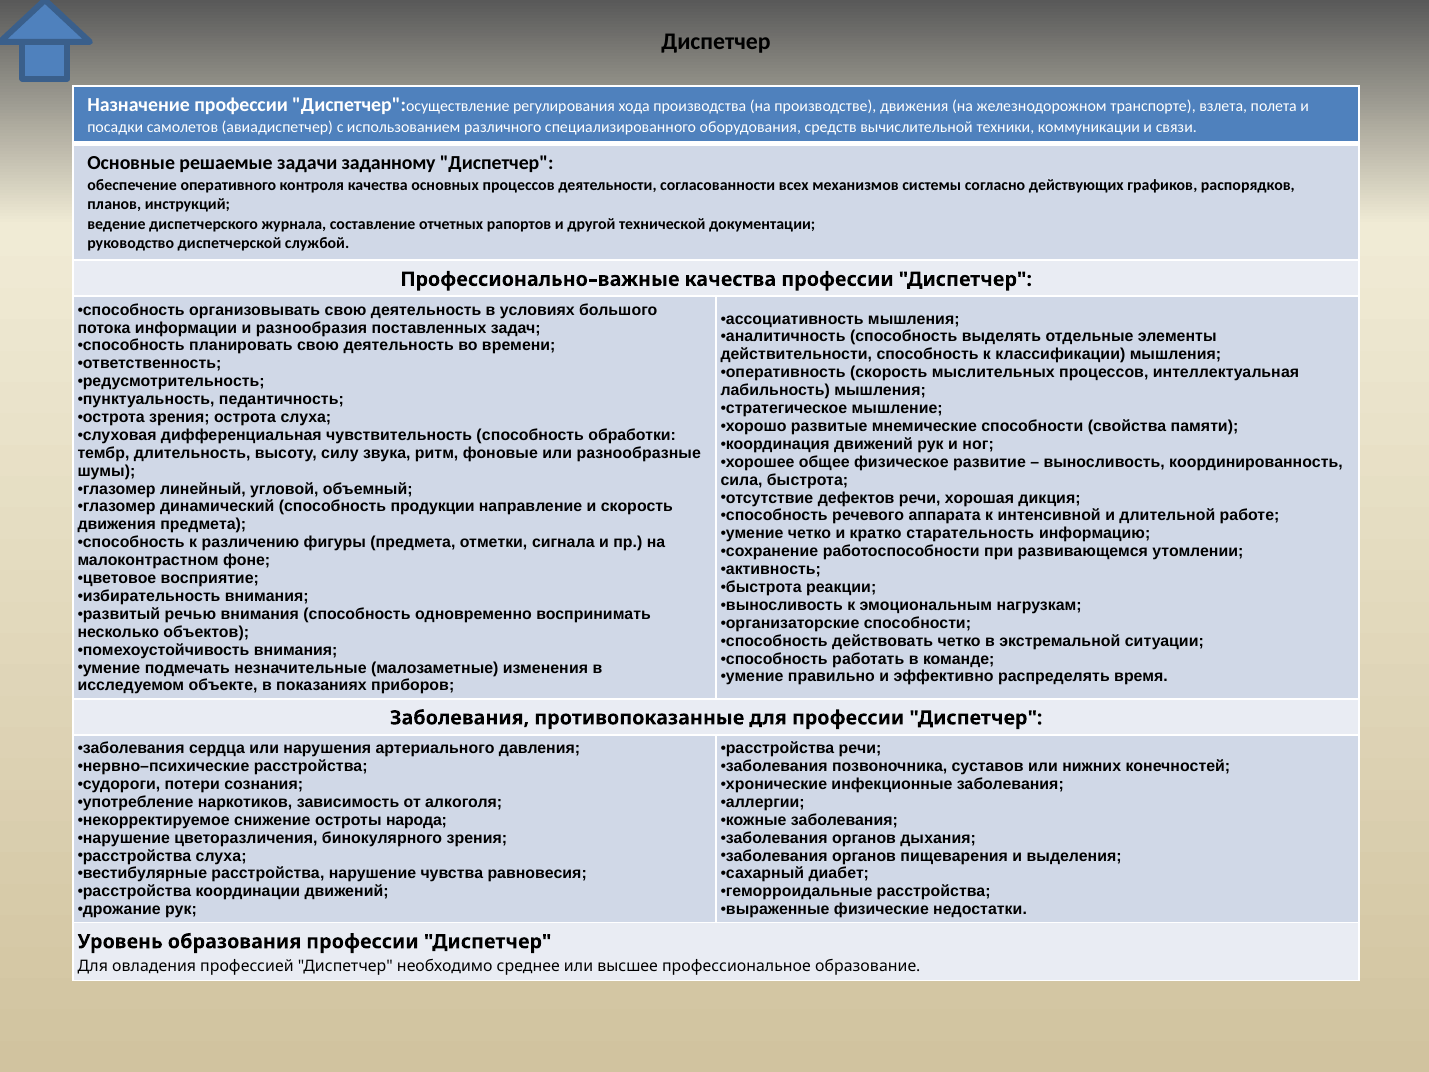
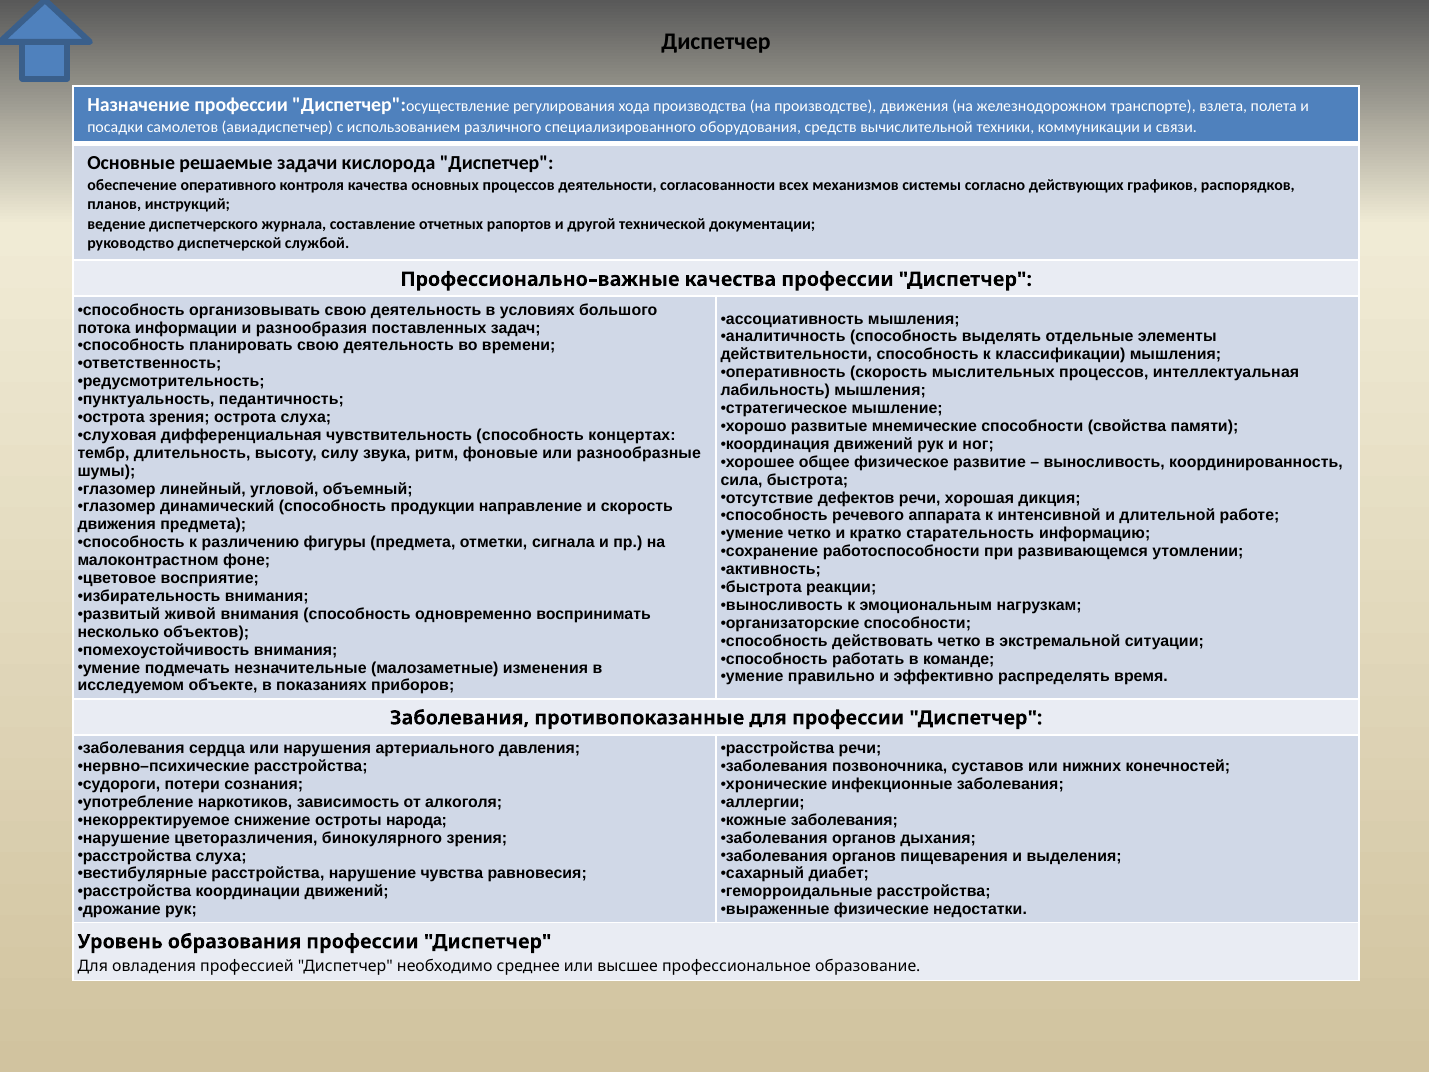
заданному: заданному -> кислорода (389, 163)
обработки: обработки -> концертах (632, 435)
речью: речью -> живой (190, 614)
